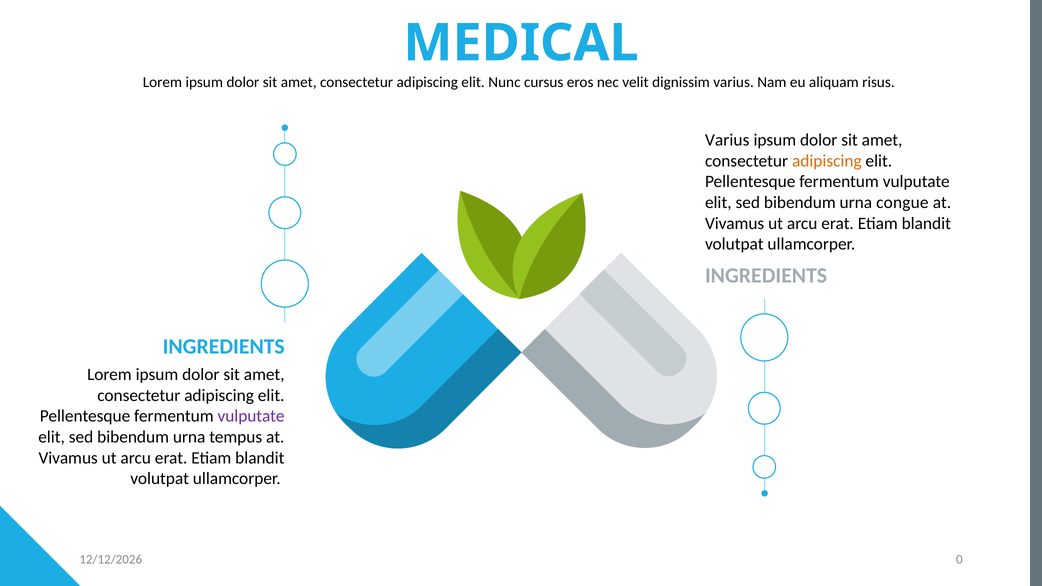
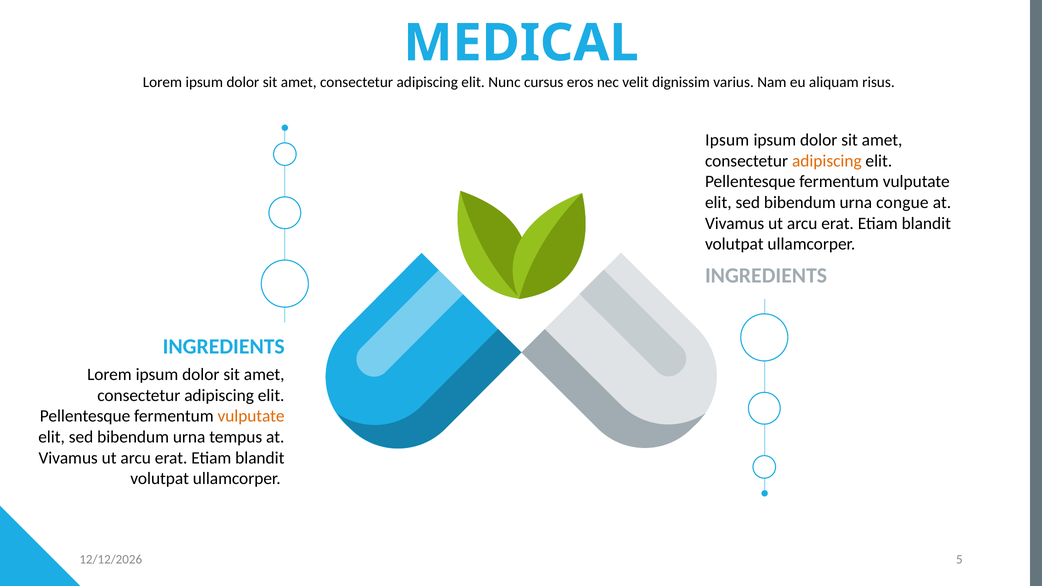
Varius: Varius -> Ipsum (727, 140)
vulputate colour: purple -> orange (251, 416)
0: 0 -> 5 (959, 560)
